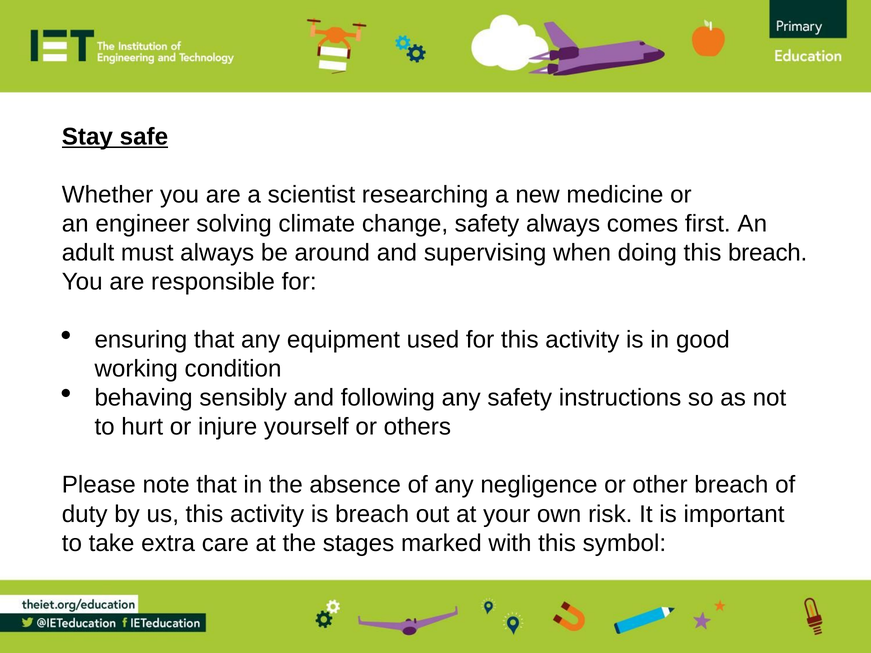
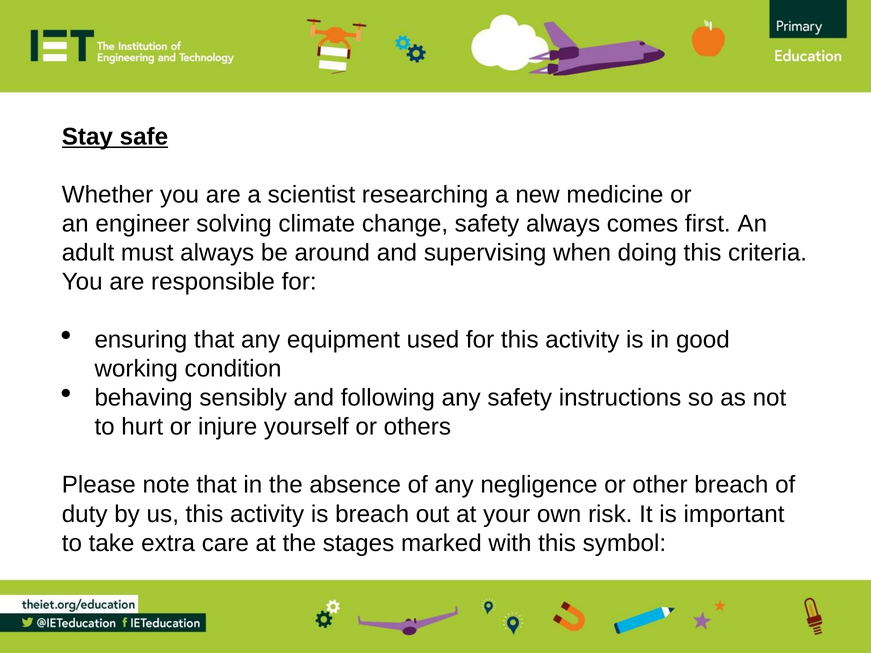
this breach: breach -> criteria (768, 253)
